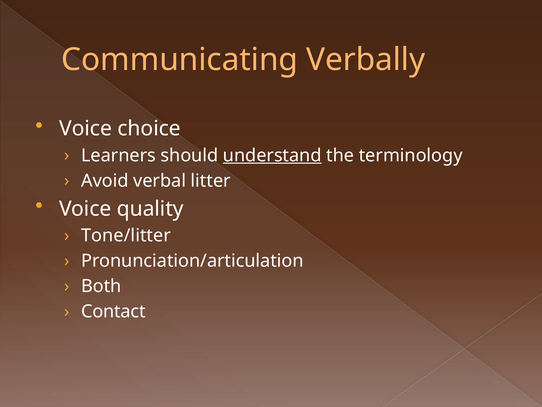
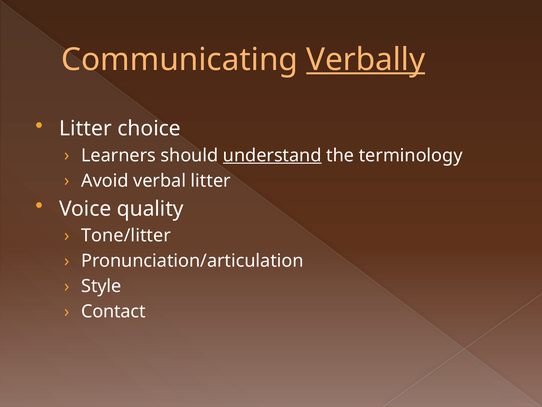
Verbally underline: none -> present (366, 60)
Voice: Voice -> Litter (85, 128)
Both: Both -> Style (101, 286)
